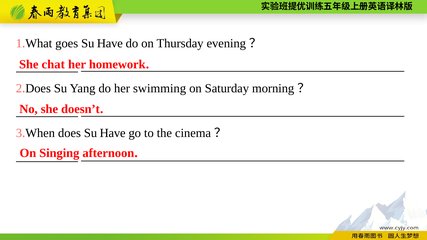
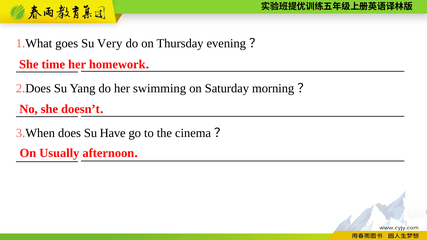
Have: Have -> Very (110, 44)
chat: chat -> time (53, 64)
Singing: Singing -> Usually (59, 153)
